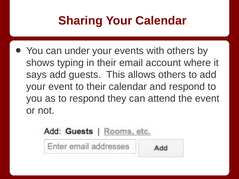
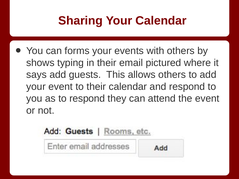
under: under -> forms (77, 51)
account: account -> pictured (163, 63)
